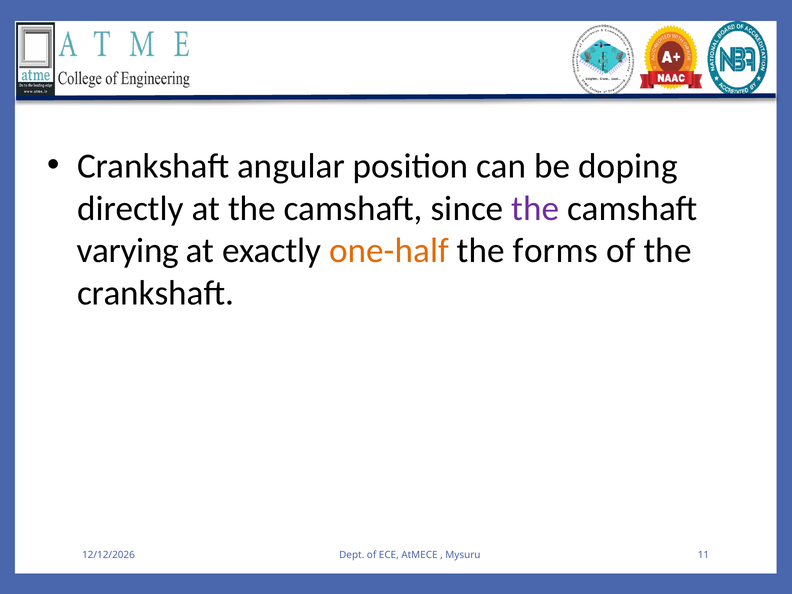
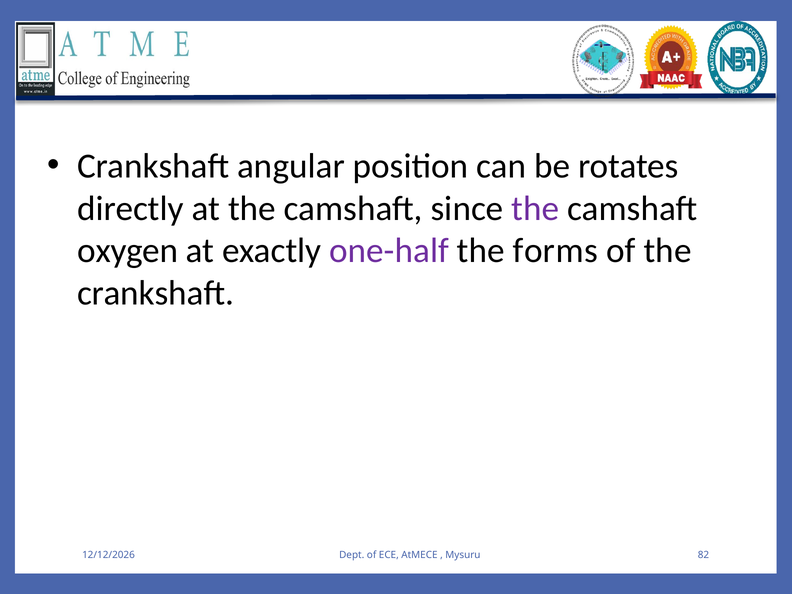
doping: doping -> rotates (628, 166)
varying: varying -> oxygen (128, 251)
one-half colour: orange -> purple (389, 251)
11: 11 -> 82 (703, 555)
